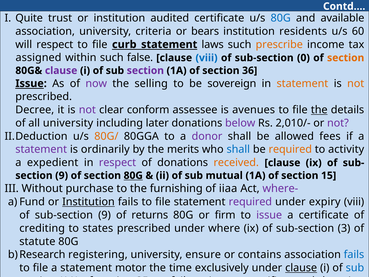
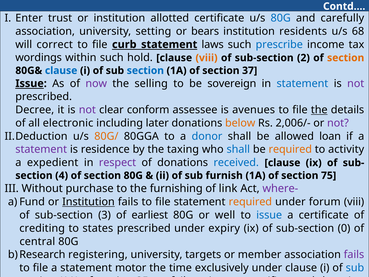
Quite: Quite -> Enter (29, 18)
audited: audited -> allotted (170, 18)
available: available -> carefully (342, 18)
criteria: criteria -> setting (153, 31)
60: 60 -> 68 (358, 31)
will respect: respect -> correct (55, 44)
prescribe colour: orange -> blue (279, 44)
assigned: assigned -> wordings (39, 58)
false: false -> hold (140, 58)
viii colour: blue -> orange (207, 58)
0: 0 -> 2 (303, 58)
clause colour: purple -> blue (61, 71)
section colour: purple -> blue (145, 71)
36: 36 -> 37 (250, 71)
statement colour: orange -> blue (302, 83)
not colour: orange -> purple (356, 83)
all university: university -> electronic (68, 123)
below colour: purple -> orange (240, 123)
2,010/-: 2,010/- -> 2,006/- (293, 123)
donor colour: purple -> blue (207, 136)
fees: fees -> loan (330, 136)
ordinarily: ordinarily -> residence (105, 149)
merits: merits -> taxing (183, 149)
received colour: orange -> blue (236, 162)
section 9: 9 -> 4 (62, 175)
80G underline: present -> none (133, 175)
mutual: mutual -> furnish (224, 175)
15: 15 -> 75 (329, 175)
iiaa: iiaa -> link (228, 188)
required colour: purple -> orange (250, 202)
expiry: expiry -> forum (325, 202)
sub-section 9: 9 -> 3 (105, 215)
returns: returns -> earliest (150, 215)
firm: firm -> well (225, 215)
issue colour: purple -> blue (269, 215)
where: where -> expiry (224, 228)
3: 3 -> 0 (344, 228)
statute: statute -> central (37, 241)
ensure: ensure -> targets (203, 254)
contains: contains -> member (260, 254)
fails colour: blue -> purple (354, 254)
clause underline: present -> none (301, 268)
